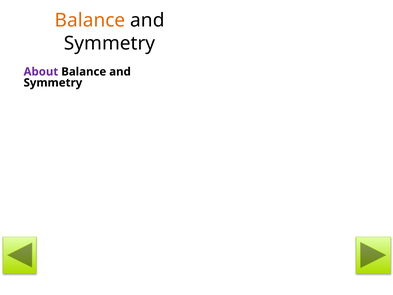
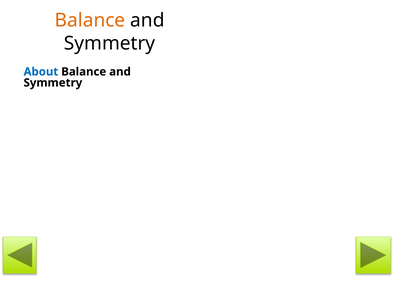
About colour: purple -> blue (41, 72)
